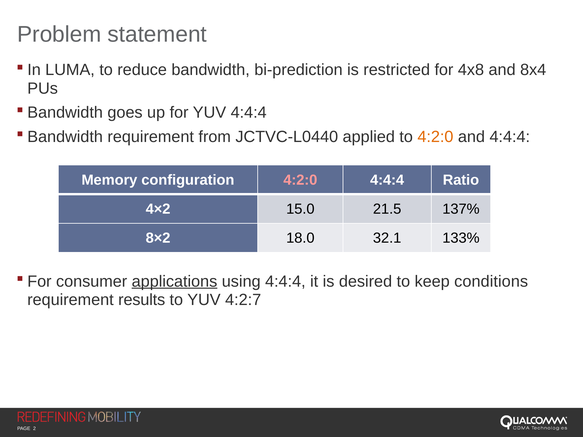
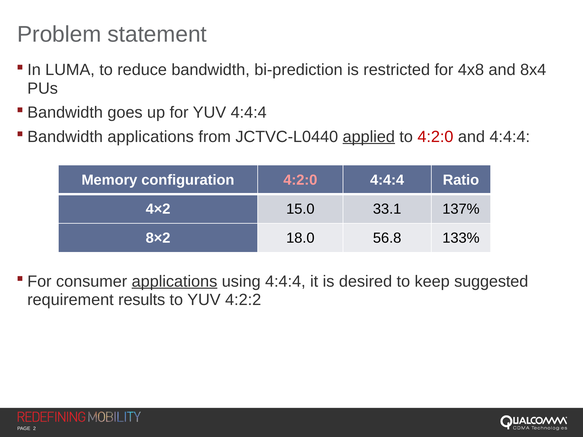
requirement: requirement -> applications (151, 137)
applied underline: none -> present (369, 137)
4:2:0 colour: orange -> red (435, 137)
21.5: 21.5 -> 33.1 (387, 209)
32.1: 32.1 -> 56.8 (387, 238)
conditions: conditions -> suggested (491, 282)
4:2:7: 4:2:7 -> 4:2:2 (243, 300)
